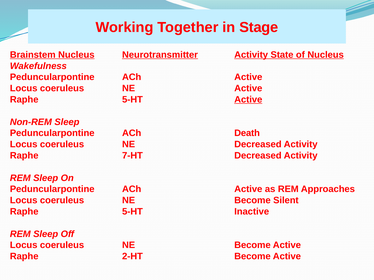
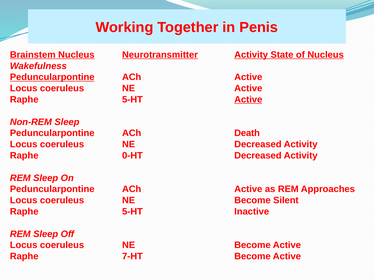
Stage: Stage -> Penis (259, 27)
Peduncularpontine underline: none -> present (52, 77)
7-HT: 7-HT -> 0-HT (132, 156)
2-HT: 2-HT -> 7-HT (132, 257)
